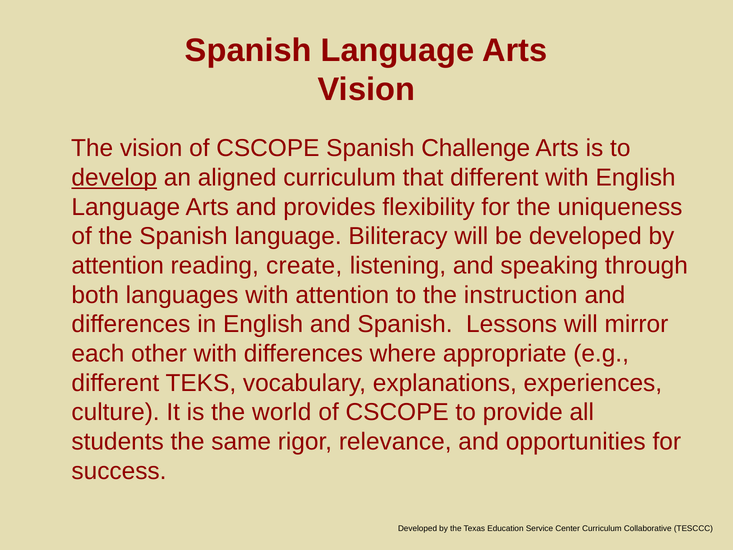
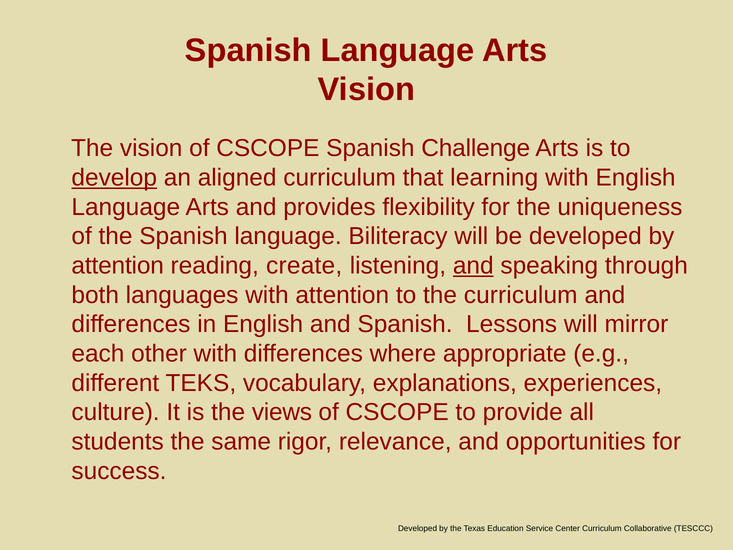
that different: different -> learning (494, 178)
and underline: none -> present (473, 266)
the instruction: instruction -> curriculum (521, 295)
world: world -> views (282, 412)
